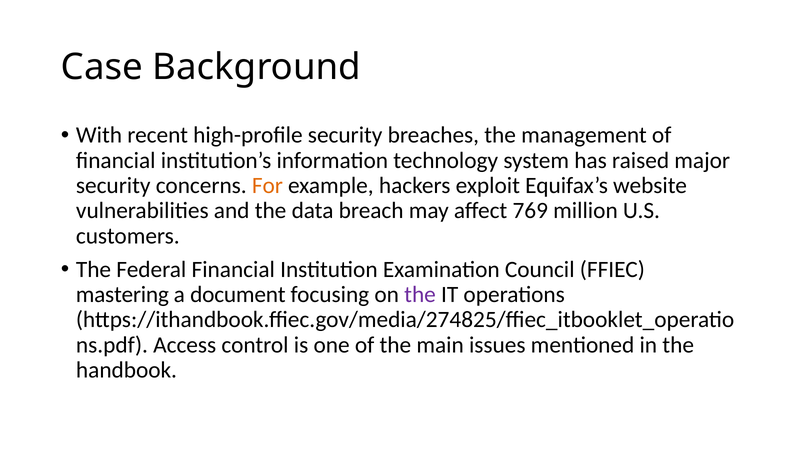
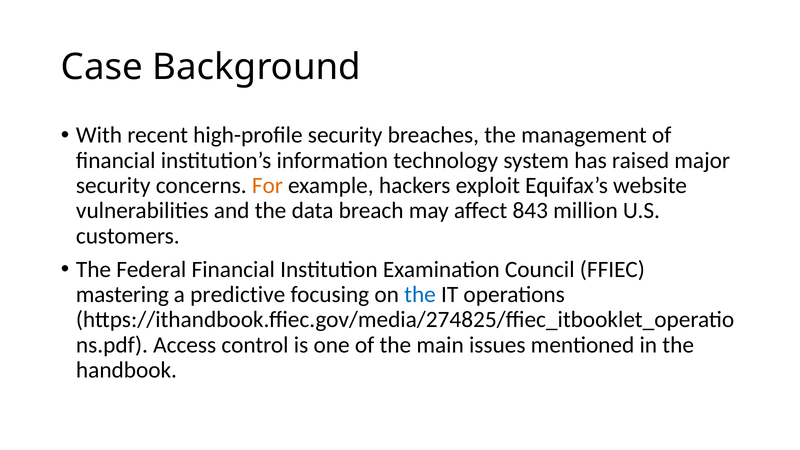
769: 769 -> 843 (530, 211)
document: document -> predictive (238, 294)
the colour: purple -> blue (420, 294)
